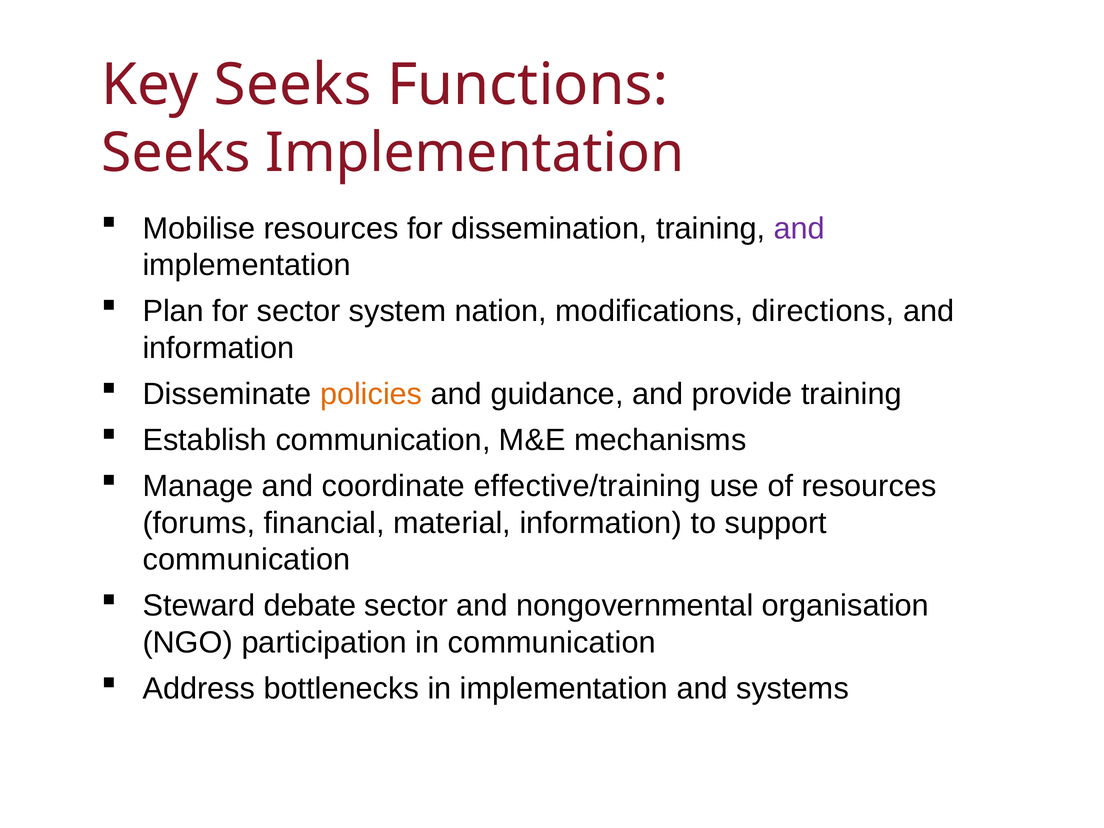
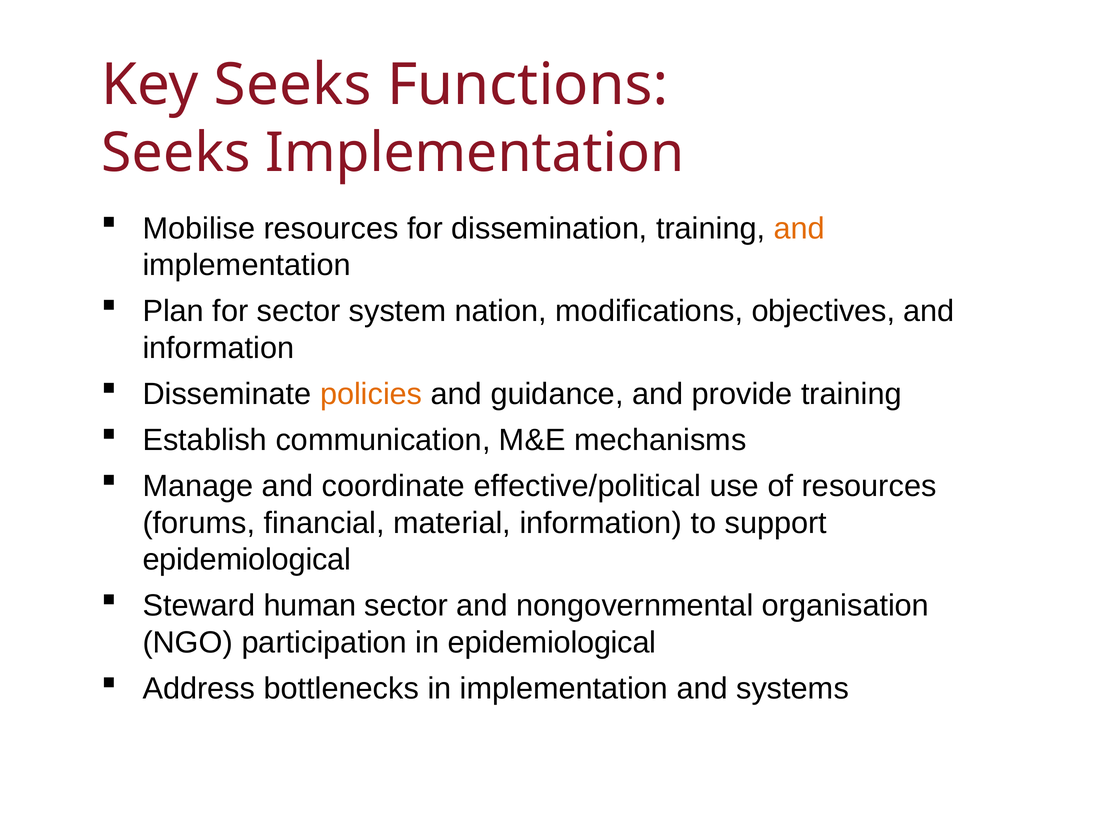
and colour: purple -> orange (799, 228)
directions: directions -> objectives (823, 311)
effective/training: effective/training -> effective/political (587, 486)
communication: communication -> epidemiological (247, 560)
debate: debate -> human (310, 606)
in communication: communication -> epidemiological (552, 643)
